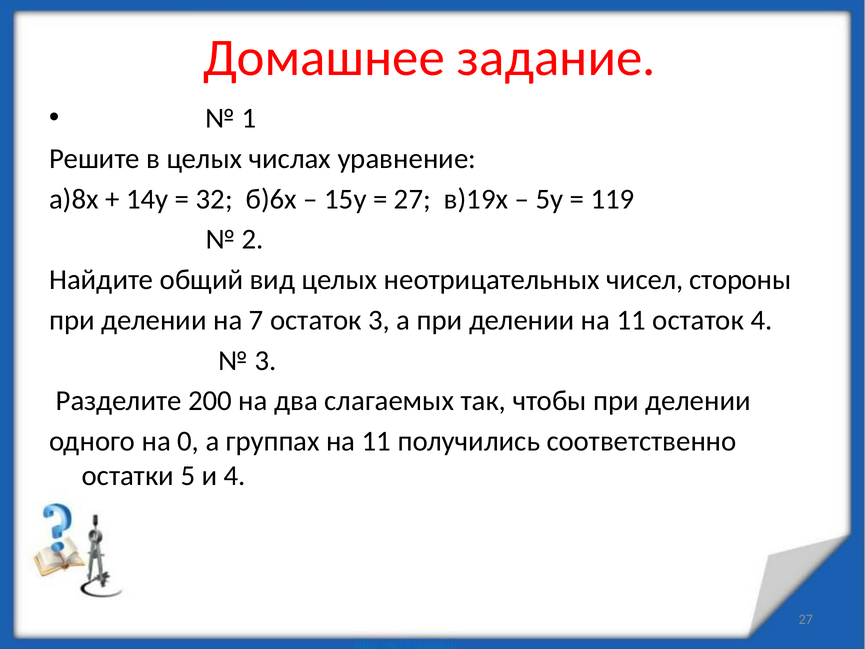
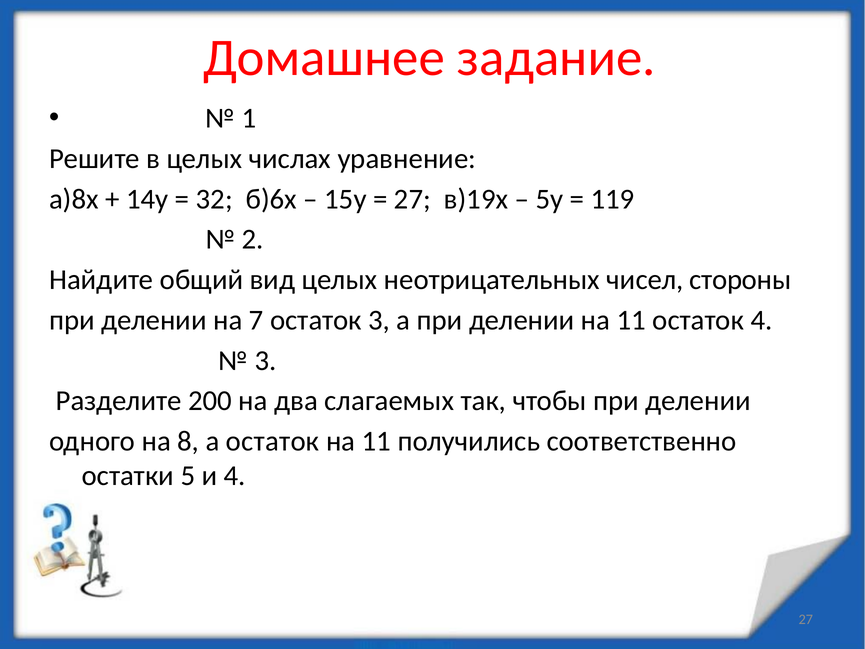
0: 0 -> 8 (188, 441)
а группах: группах -> остаток (273, 441)
